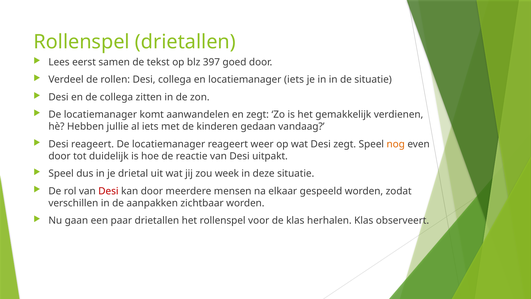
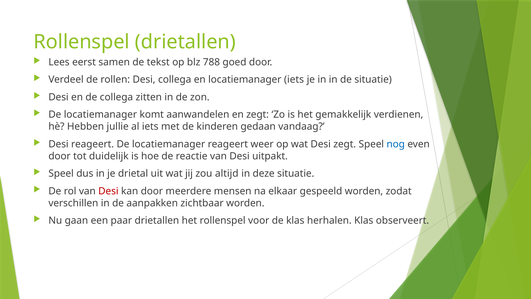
397: 397 -> 788 (211, 62)
nog colour: orange -> blue (396, 144)
week: week -> altijd (227, 173)
